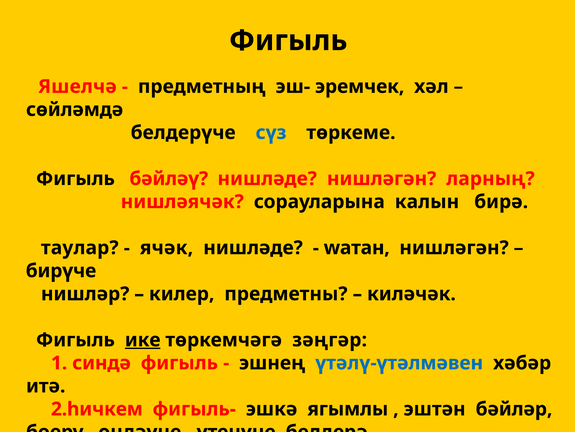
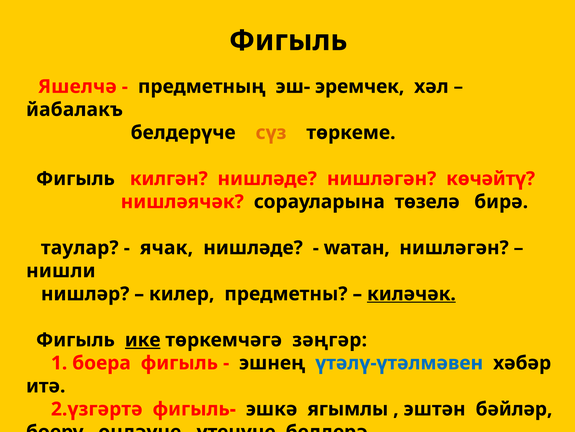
сөйләмдә: сөйләмдә -> йабалакъ (74, 109)
сүз colour: blue -> orange (271, 132)
бәйләү: бәйләү -> килгән (169, 178)
ларның: ларның -> көчәйтү (491, 178)
калын: калын -> төзелә (427, 201)
ячәк: ячәк -> ячак (166, 247)
бирүче: бирүче -> нишли (61, 270)
киләчәк underline: none -> present (411, 293)
синдә: синдә -> боера (102, 362)
2.һичкем: 2.һичкем -> 2.үзгәртә (97, 408)
